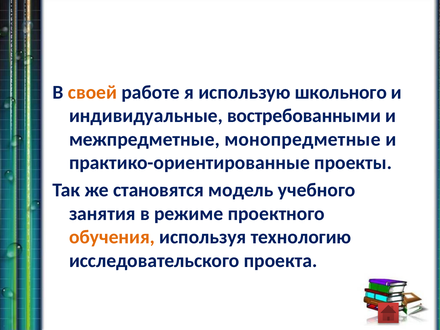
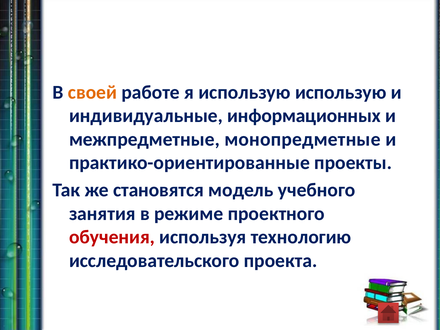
использую школьного: школьного -> использую (341, 92)
востребованными: востребованными -> информационных (304, 116)
обучения colour: orange -> red (112, 237)
